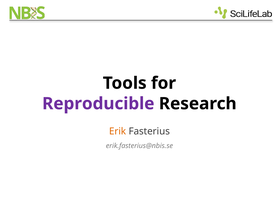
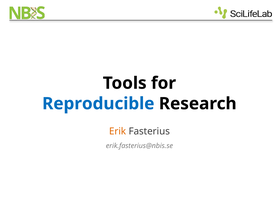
Reproducible colour: purple -> blue (98, 104)
